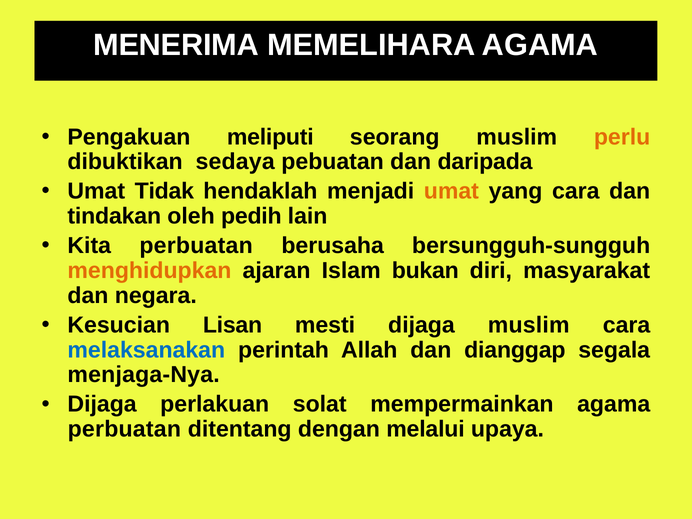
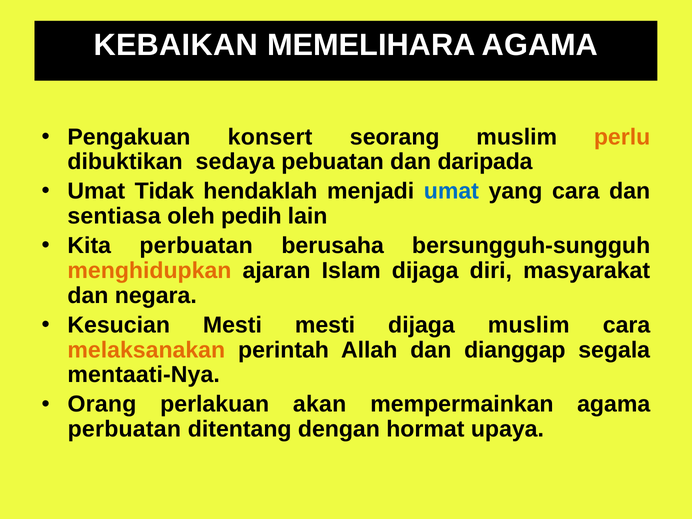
MENERIMA: MENERIMA -> KEBAIKAN (176, 45)
meliputi: meliputi -> konsert (270, 137)
umat colour: orange -> blue (451, 191)
tindakan: tindakan -> sentiasa (114, 216)
Islam bukan: bukan -> dijaga (425, 271)
Kesucian Lisan: Lisan -> Mesti (232, 325)
melaksanakan colour: blue -> orange (146, 350)
menjaga-Nya: menjaga-Nya -> mentaati-Nya (144, 375)
Dijaga: Dijaga -> Orang (102, 404)
solat: solat -> akan (320, 404)
melalui: melalui -> hormat (425, 429)
